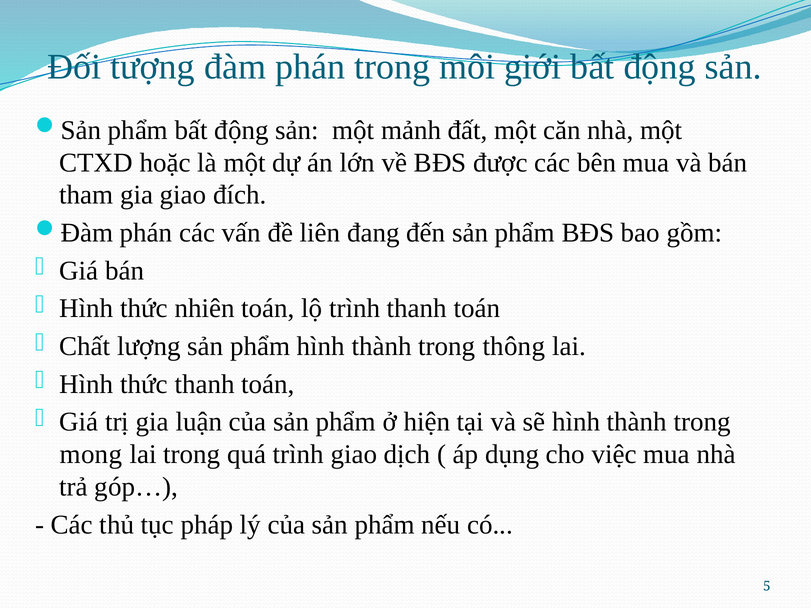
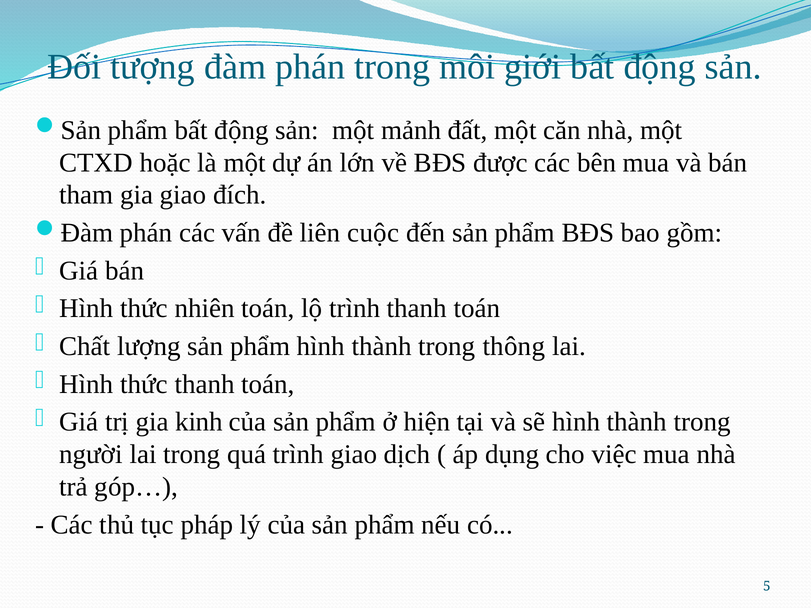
đang: đang -> cuộc (373, 233)
luận: luận -> kinh (199, 422)
mong: mong -> người (91, 455)
